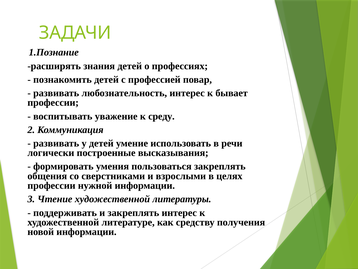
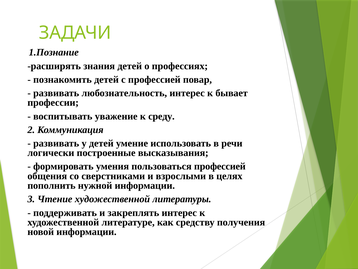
пользоваться закреплять: закреплять -> профессией (220, 166)
профессии: профессии -> пополнить (51, 185)
